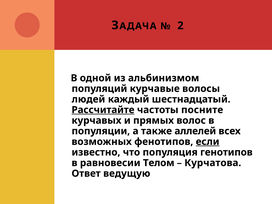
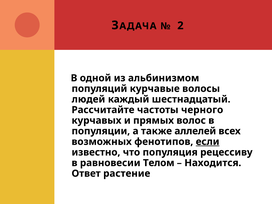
Рассчитайте underline: present -> none (103, 110)
посните: посните -> черного (202, 110)
генотипов: генотипов -> рецессиву (226, 152)
Курчатова: Курчатова -> Находится (213, 163)
ведущую: ведущую -> растение (127, 173)
